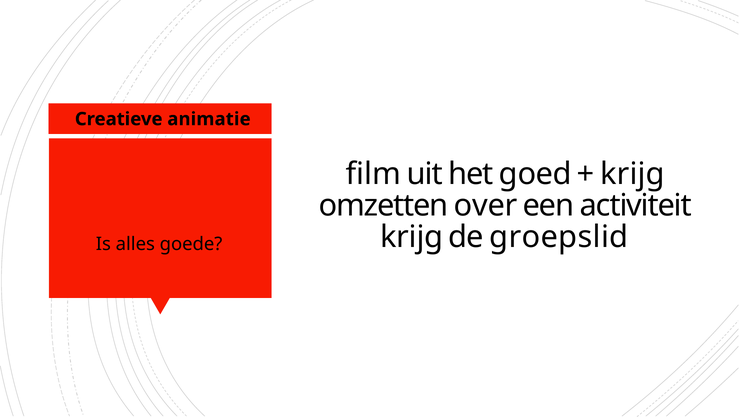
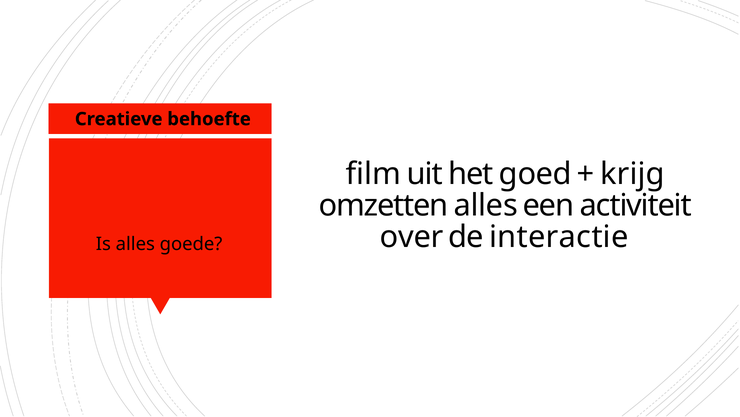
animatie: animatie -> behoefte (209, 119)
omzetten over: over -> alles (486, 205)
krijg: krijg -> over (412, 237)
groepslid: groepslid -> interactie (559, 237)
